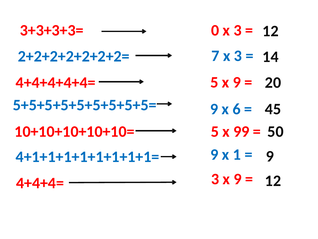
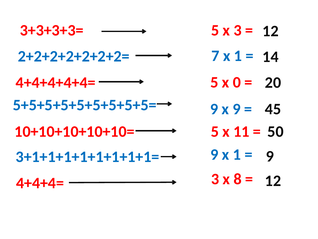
3+3+3+3= 0: 0 -> 5 (215, 30)
7 x 3: 3 -> 1 (238, 56)
5 x 9: 9 -> 0 (237, 82)
x 6: 6 -> 9 (237, 109)
99: 99 -> 11 (241, 131)
4+1+1+1+1+1+1+1+1=: 4+1+1+1+1+1+1+1+1= -> 3+1+1+1+1+1+1+1+1= (88, 156)
3 x 9: 9 -> 8 (238, 179)
